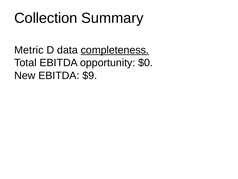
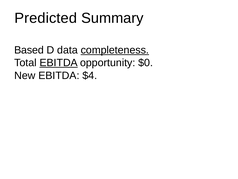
Collection: Collection -> Predicted (46, 18)
Metric: Metric -> Based (29, 50)
EBITDA underline: none -> present (59, 63)
$9: $9 -> $4 (90, 75)
